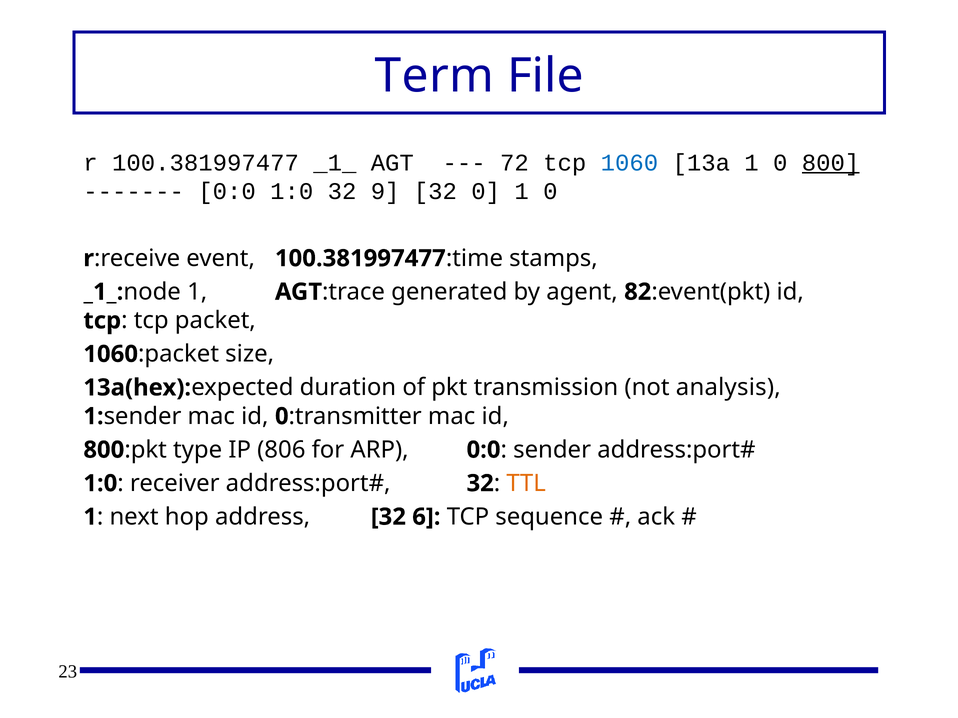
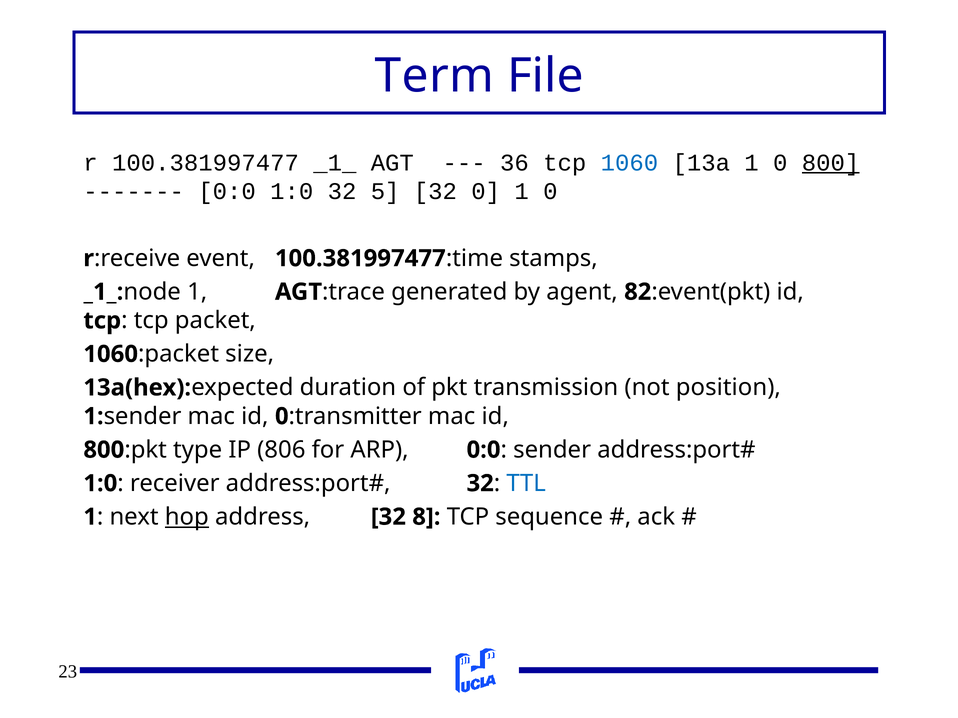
72: 72 -> 36 (514, 163)
9: 9 -> 5 (385, 191)
analysis: analysis -> position (728, 388)
TTL colour: orange -> blue (526, 484)
hop underline: none -> present (187, 517)
6: 6 -> 8 (426, 517)
